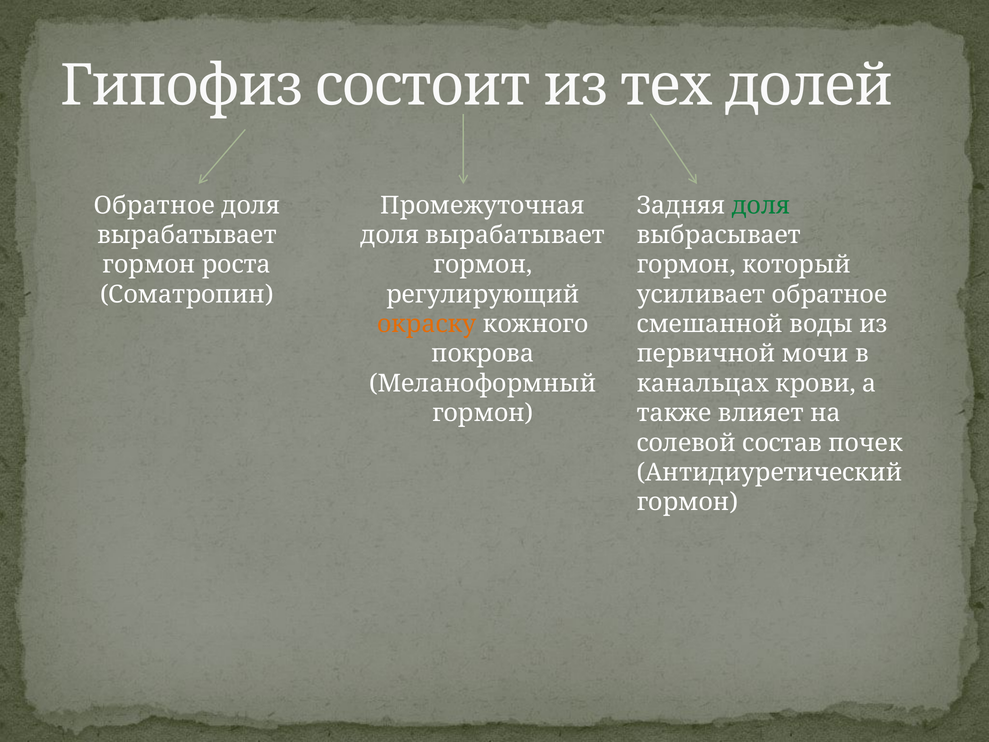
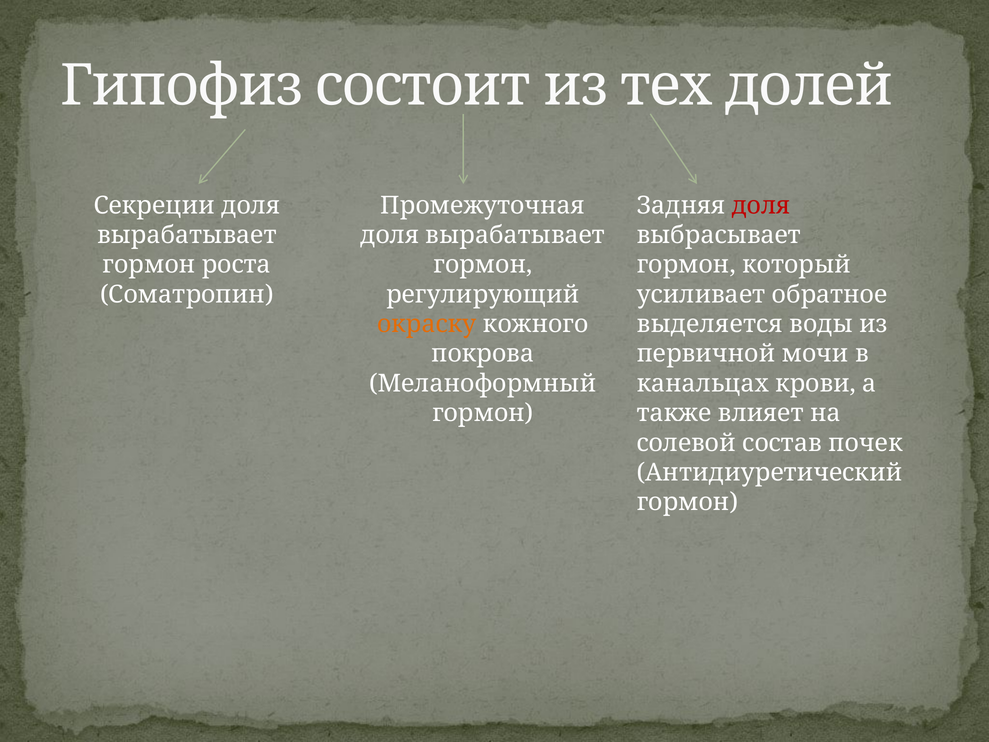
Обратное: Обратное -> Секреции (154, 205)
доля colour: green -> red (761, 205)
смешанной: смешанной -> выделяется (710, 324)
